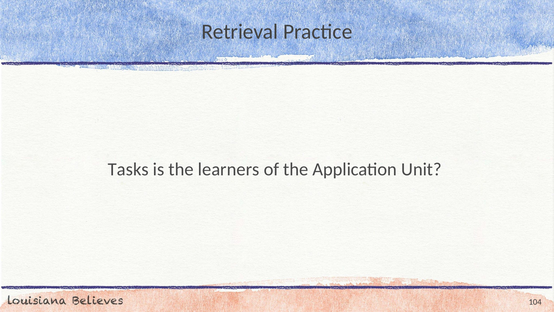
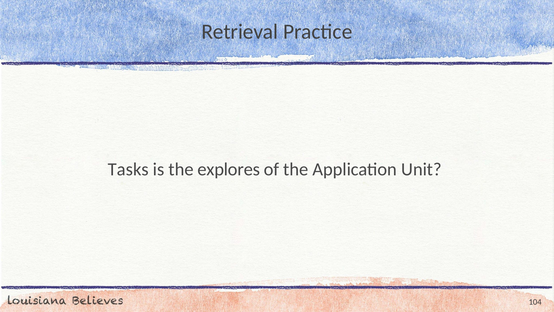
learners: learners -> explores (229, 169)
